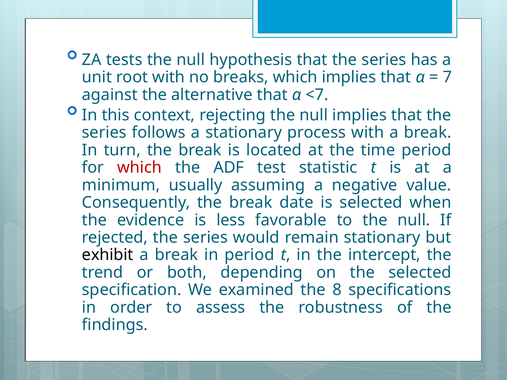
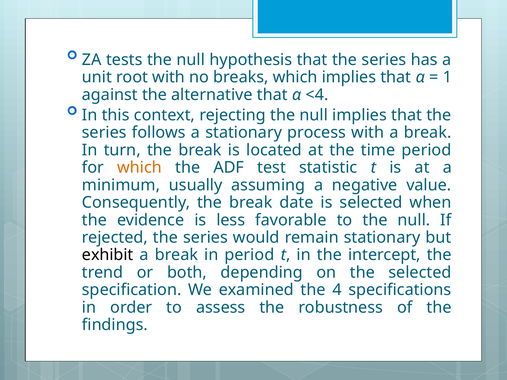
7: 7 -> 1 (447, 77)
<7: <7 -> <4 (317, 95)
which colour: red -> orange (140, 168)
8: 8 -> 4 (337, 290)
